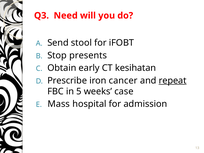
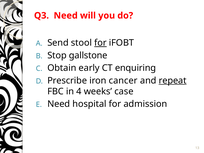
for underline: none -> present (100, 43)
presents: presents -> gallstone (88, 55)
kesihatan: kesihatan -> enquiring (136, 68)
5: 5 -> 4 (79, 91)
Mass: Mass -> Need (59, 104)
